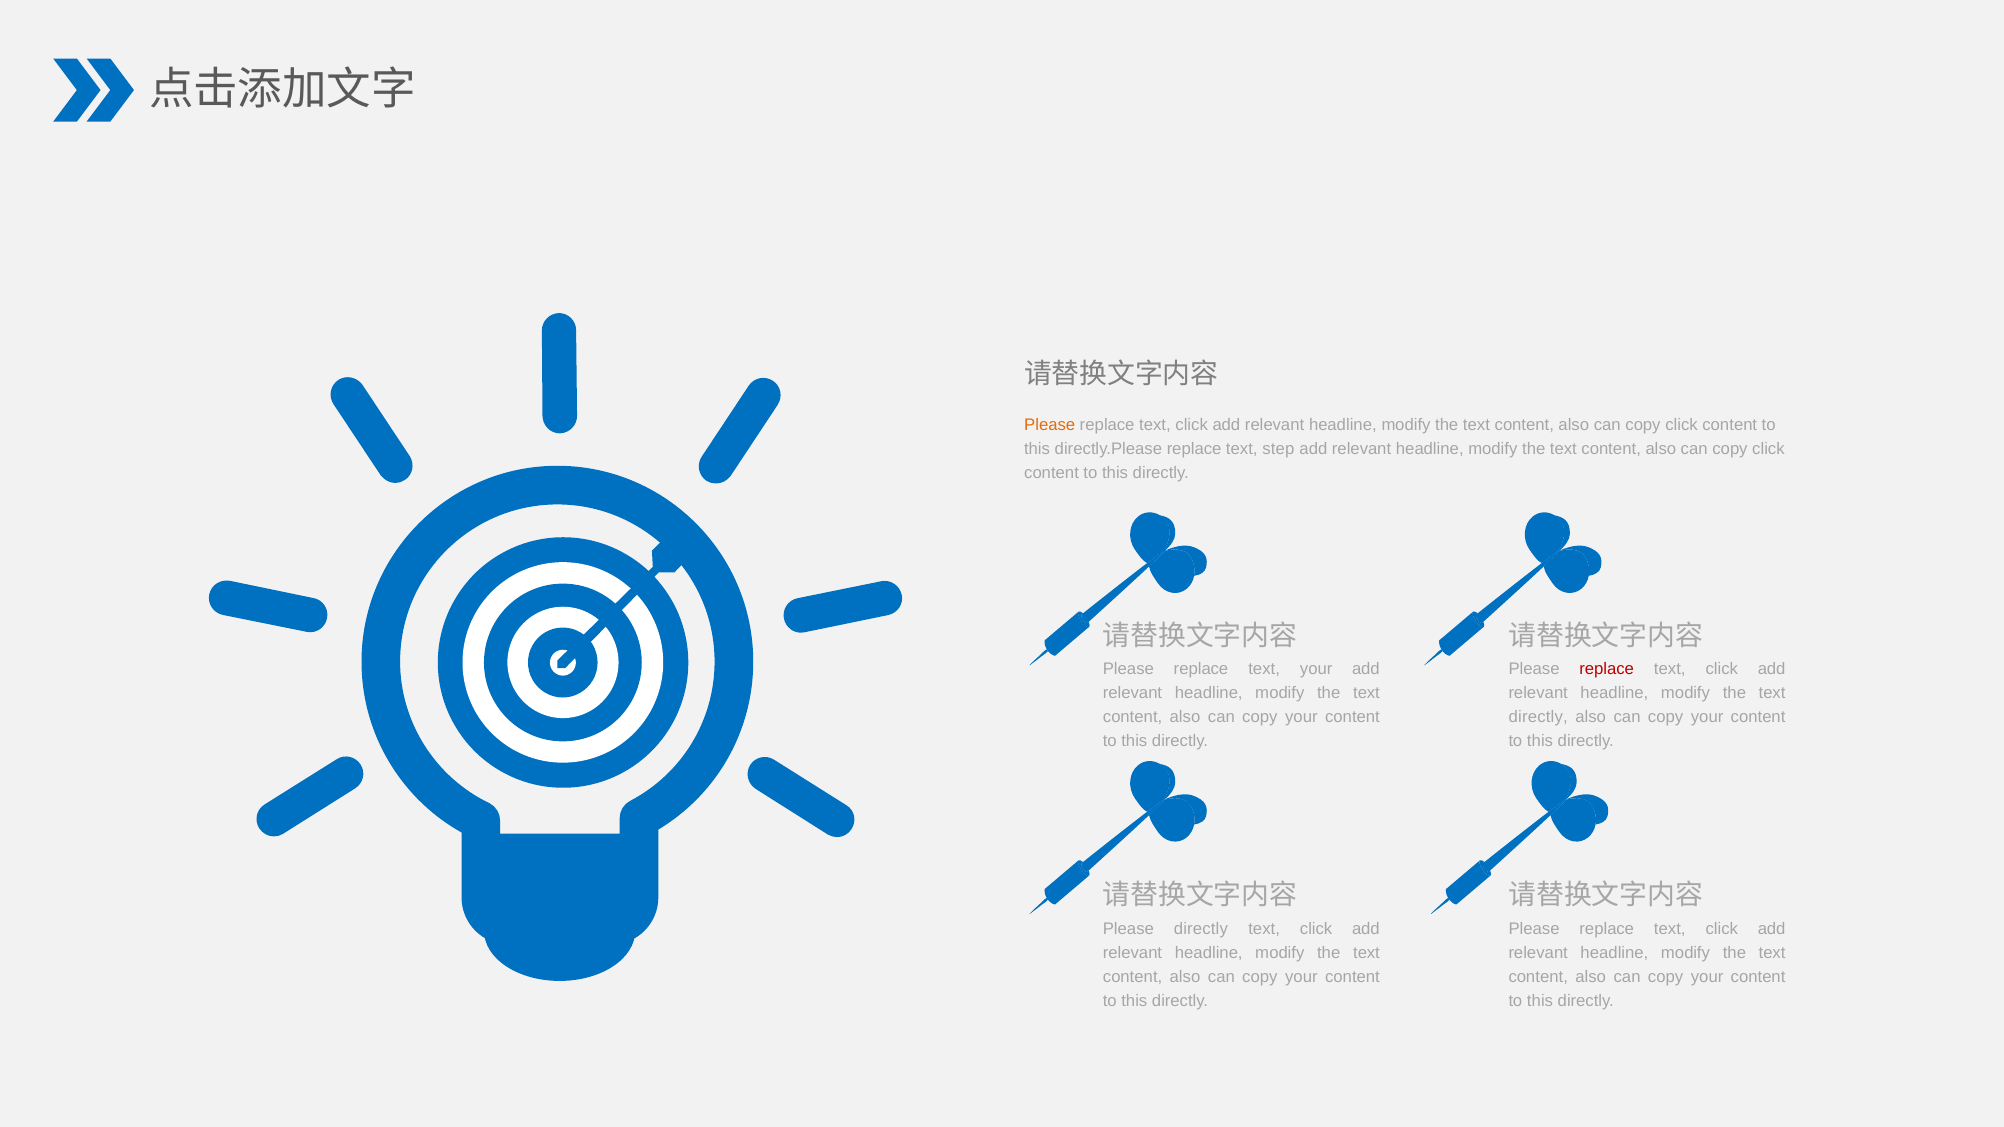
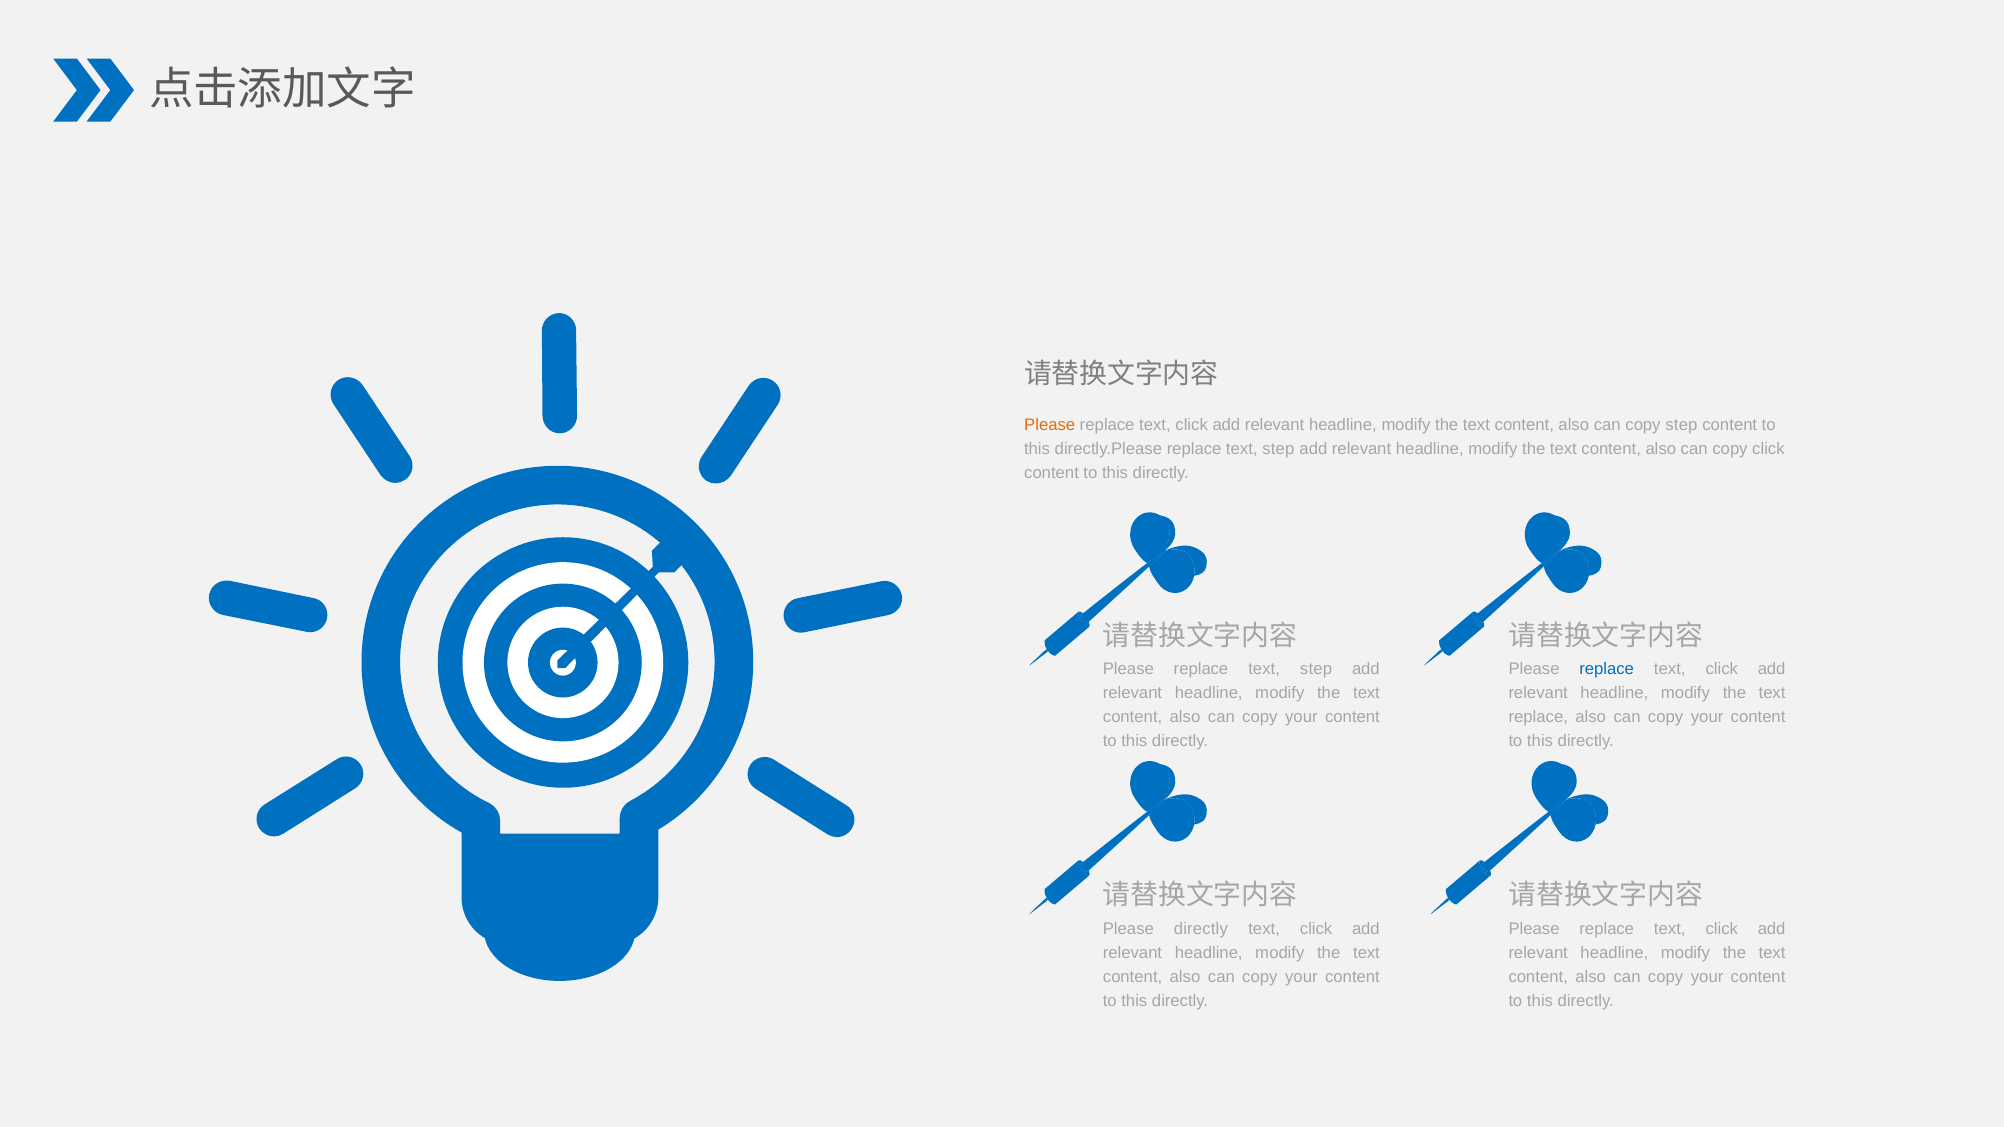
click: click -> step (1681, 425)
Please replace text your: your -> step (1316, 670)
replace colour: red -> blue (1607, 670)
directly: directly -> replace (1538, 717)
